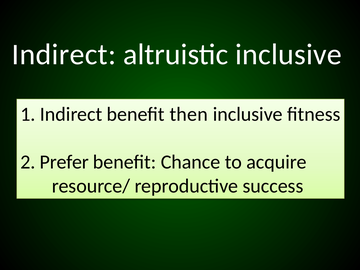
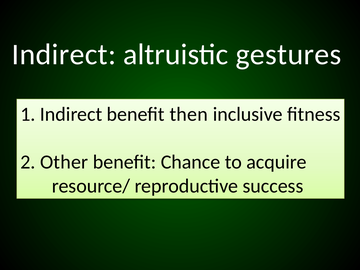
altruistic inclusive: inclusive -> gestures (288, 55)
Prefer: Prefer -> Other (64, 162)
